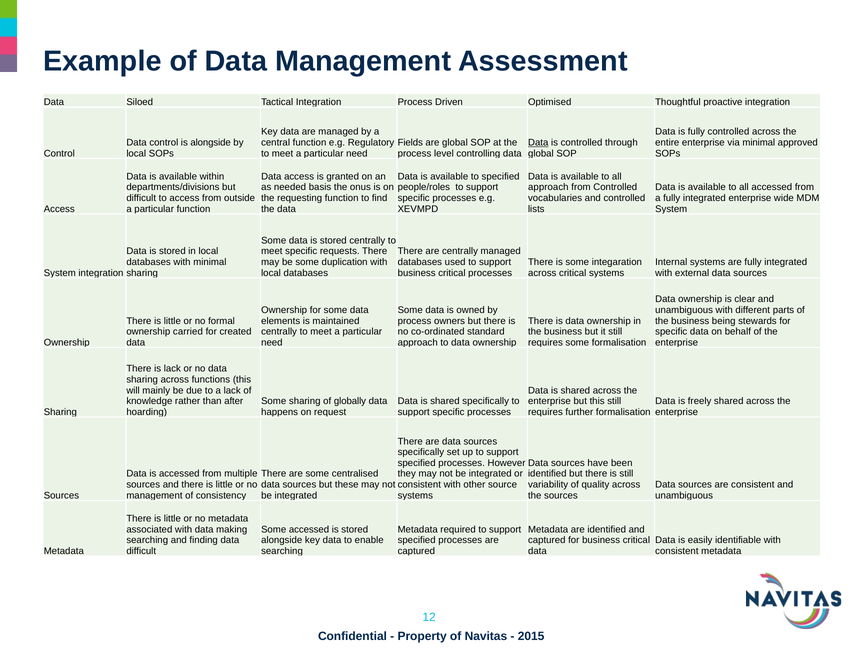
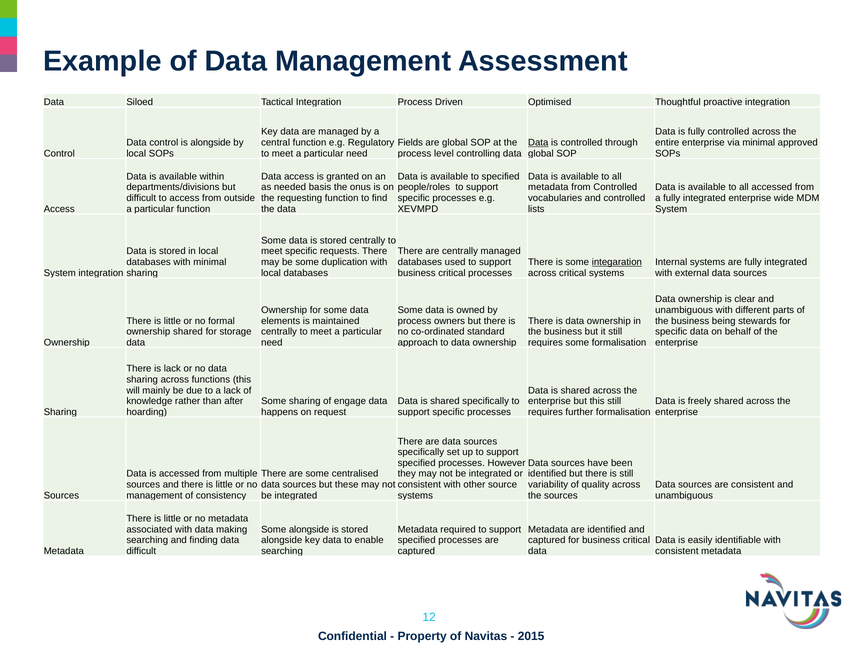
approach: approach -> metadata (548, 187)
integaration underline: none -> present (617, 262)
ownership carried: carried -> shared (188, 332)
created: created -> storage (236, 332)
globally: globally -> engage (350, 401)
Some accessed: accessed -> alongside (309, 529)
